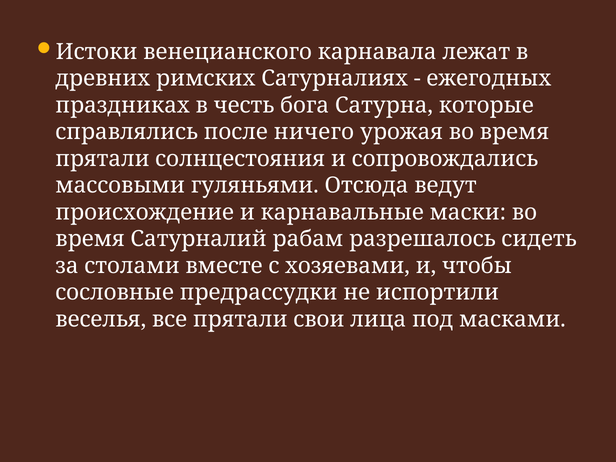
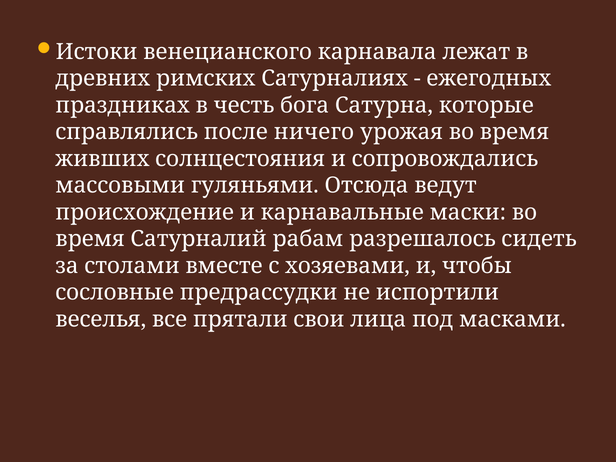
прятали: прятали -> живших (102, 159)
